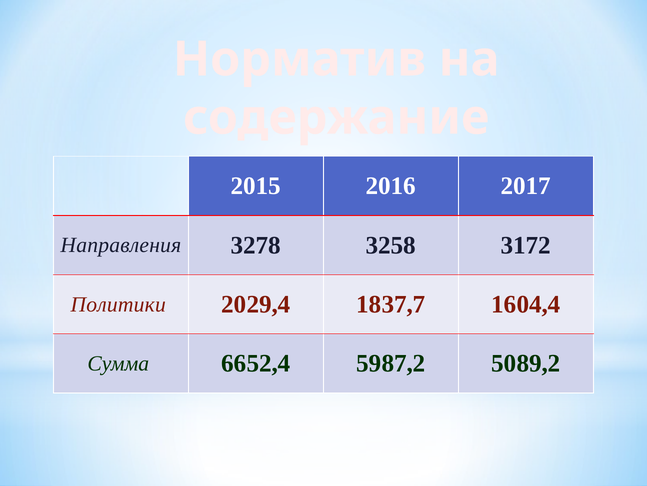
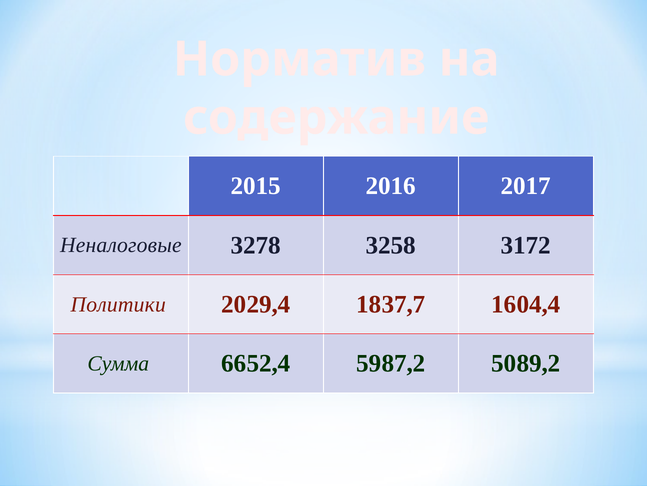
Направления: Направления -> Неналоговые (121, 245)
